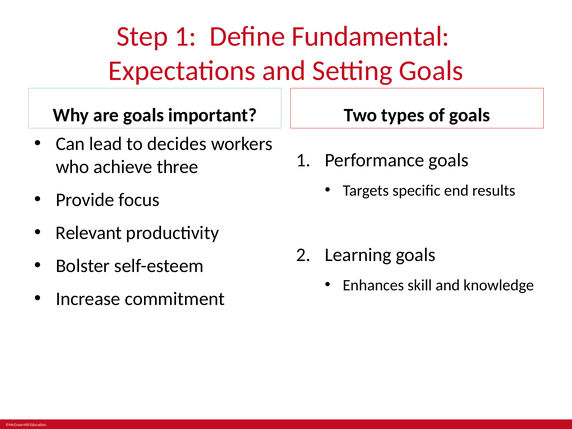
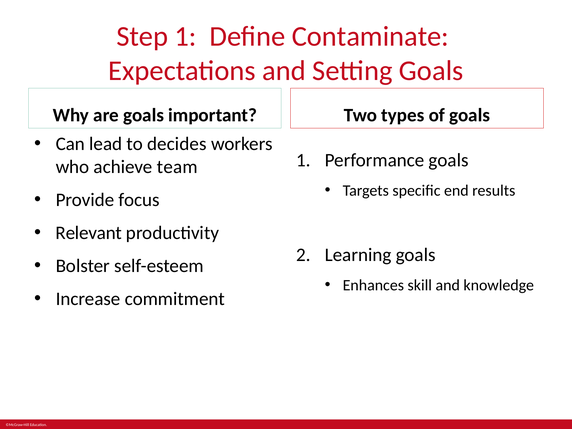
Fundamental: Fundamental -> Contaminate (370, 36)
three: three -> team (177, 167)
